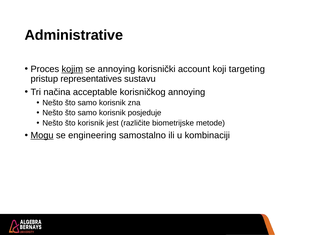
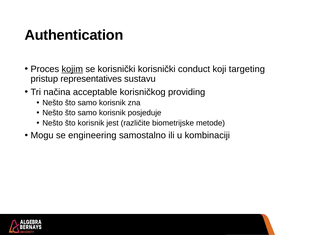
Administrative: Administrative -> Authentication (74, 35)
se annoying: annoying -> korisnički (117, 69)
account: account -> conduct (194, 69)
korisničkog annoying: annoying -> providing (187, 92)
Mogu underline: present -> none (42, 136)
